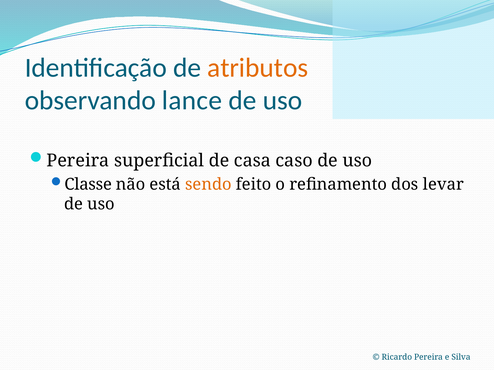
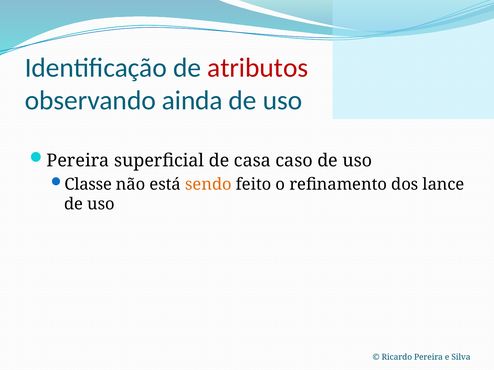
atributos colour: orange -> red (258, 68)
lance: lance -> ainda (192, 101)
levar: levar -> lance (444, 185)
